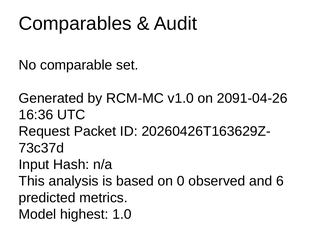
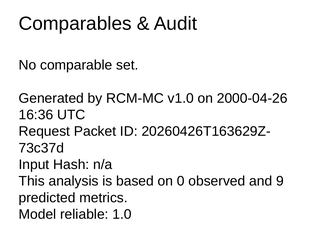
2091-04-26: 2091-04-26 -> 2000-04-26 (252, 98)
6: 6 -> 9 (280, 181)
highest: highest -> reliable (84, 215)
